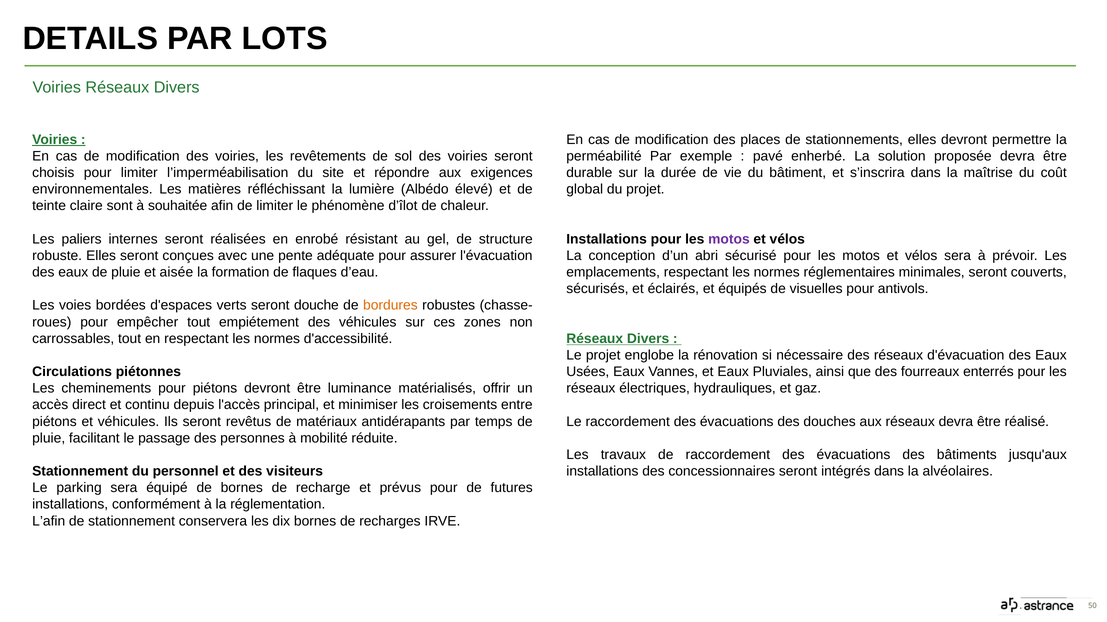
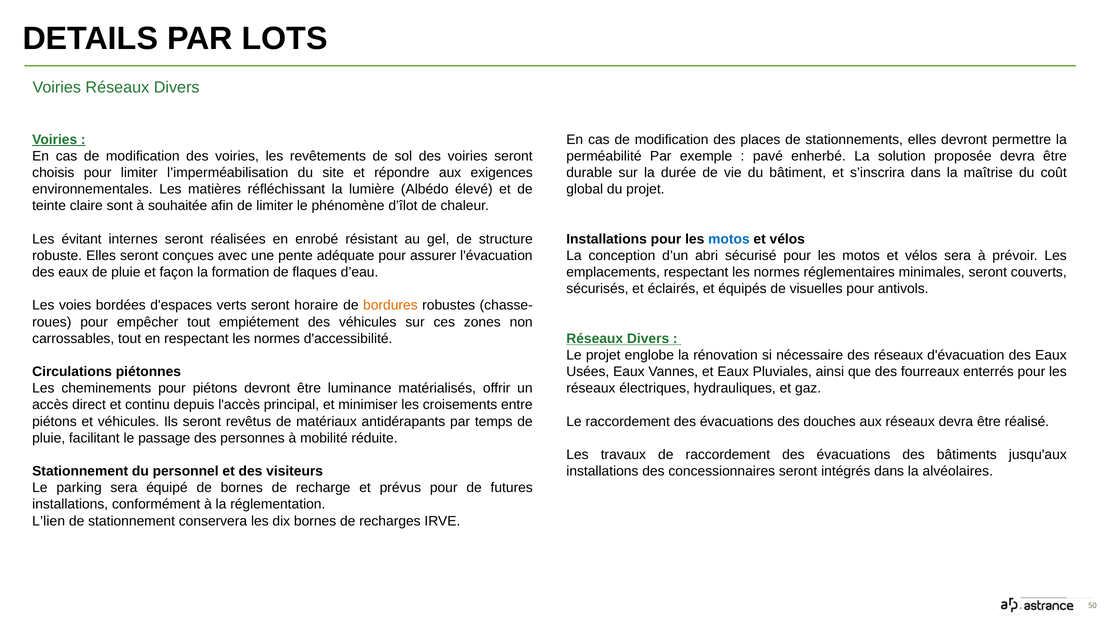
paliers: paliers -> évitant (82, 239)
motos colour: purple -> blue (729, 239)
aisée: aisée -> façon (176, 272)
douche: douche -> horaire (316, 306)
L’afin: L’afin -> L’lien (49, 522)
